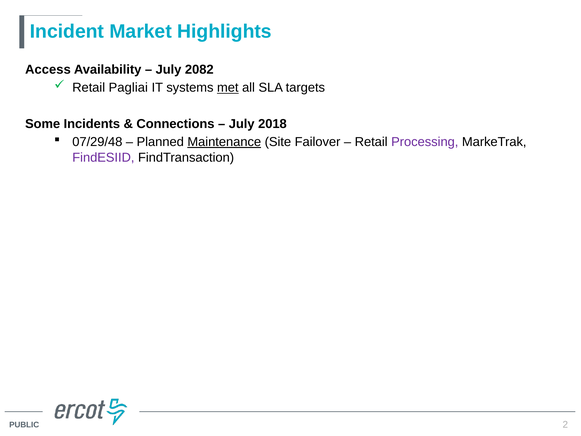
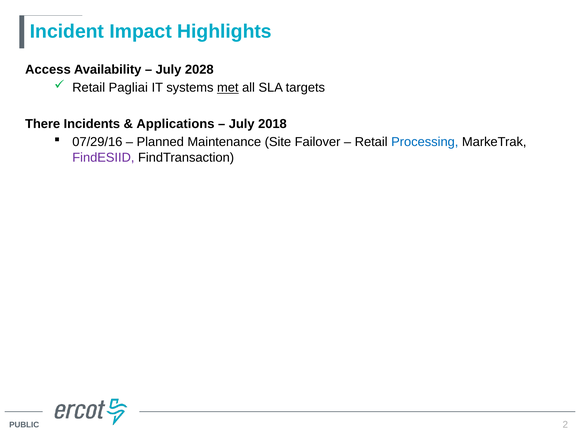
Market: Market -> Impact (141, 31)
2082: 2082 -> 2028 (199, 70)
Some: Some -> There (43, 124)
Connections: Connections -> Applications (175, 124)
07/29/48: 07/29/48 -> 07/29/16 (97, 142)
Maintenance underline: present -> none (224, 142)
Processing colour: purple -> blue (425, 142)
